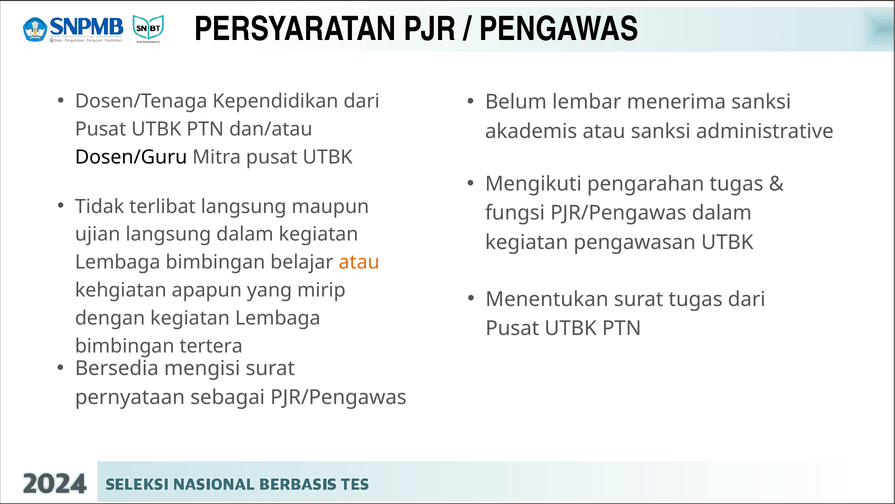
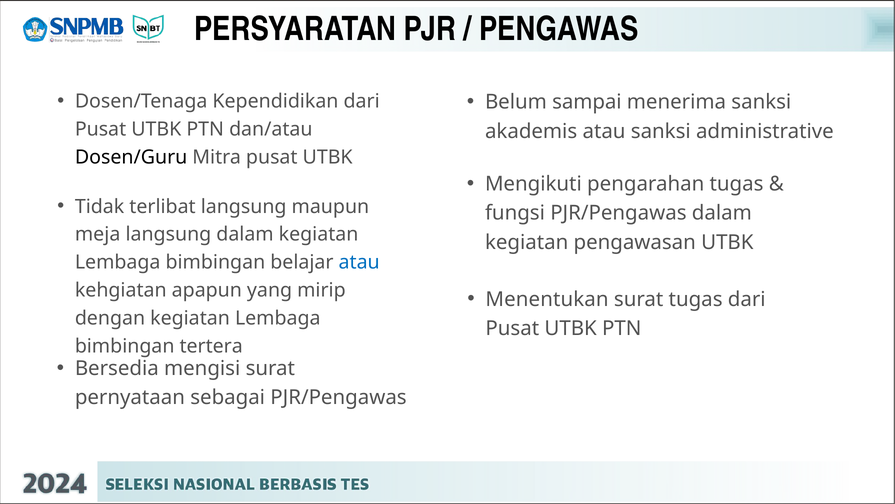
lembar: lembar -> sampai (587, 102)
ujian: ujian -> meja (98, 234)
atau colour: orange -> blue (359, 262)
